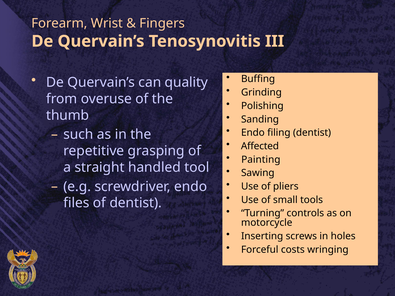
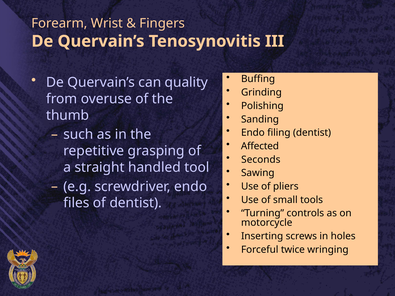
Painting: Painting -> Seconds (261, 160)
costs: costs -> twice (293, 250)
